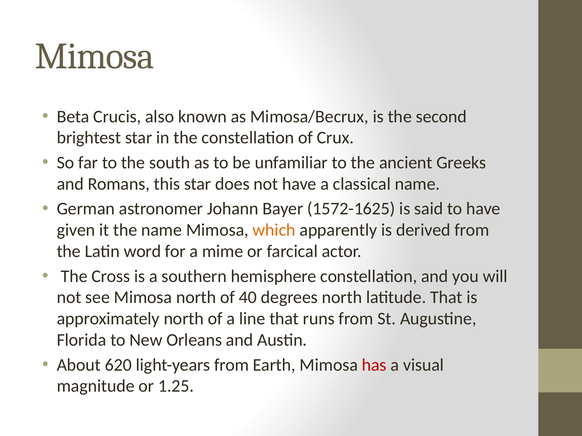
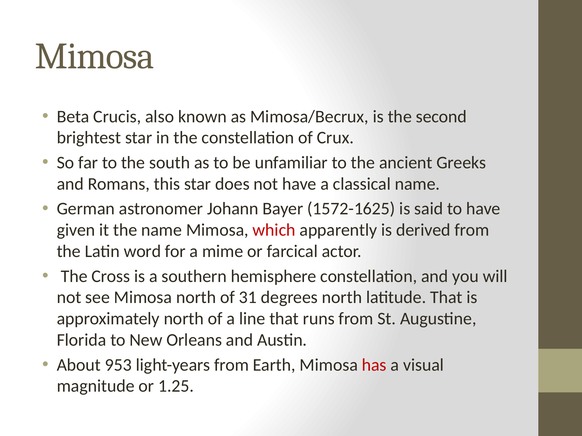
which colour: orange -> red (274, 230)
40: 40 -> 31 (248, 298)
620: 620 -> 953 (118, 365)
